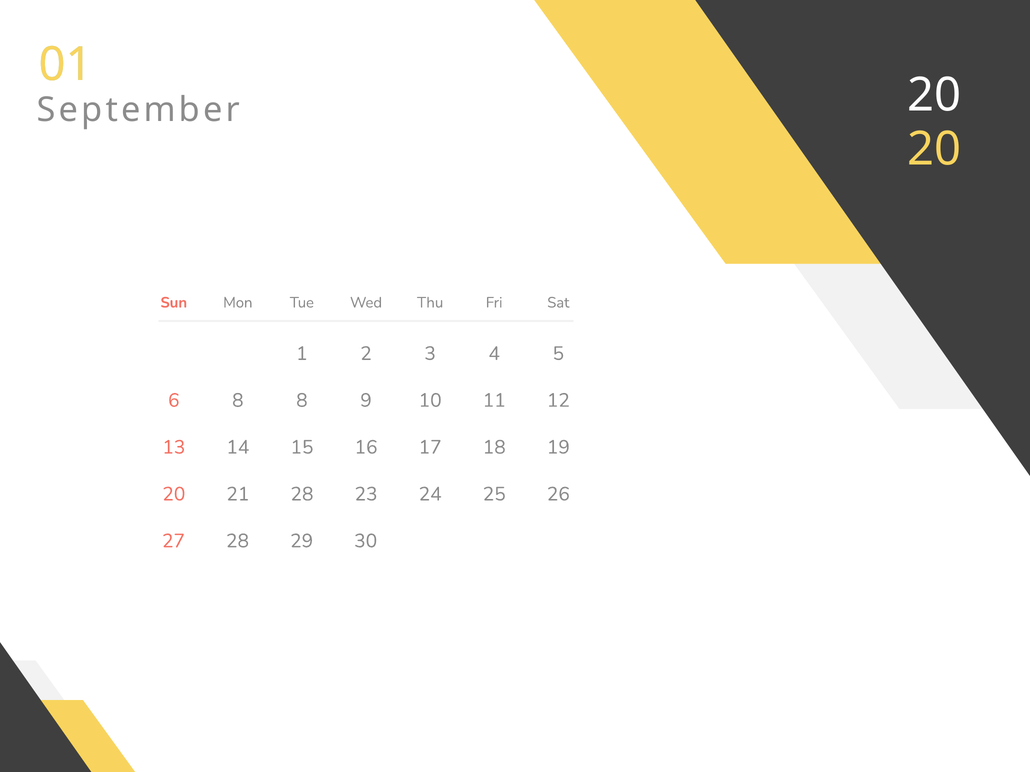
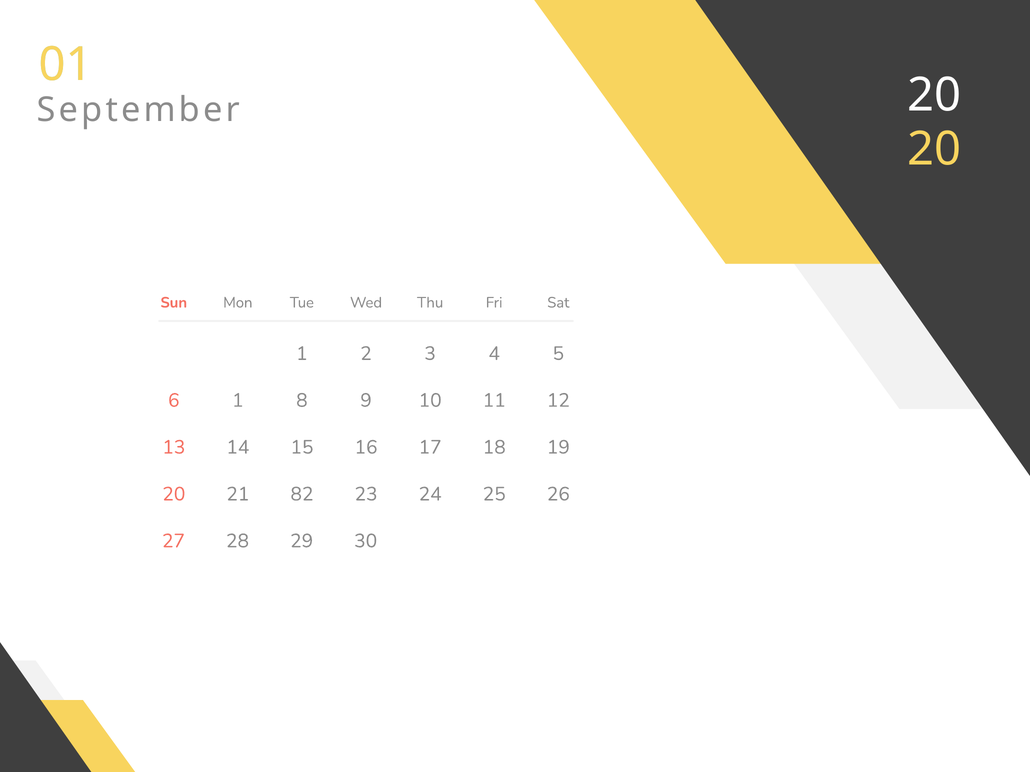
6 8: 8 -> 1 (238, 401)
21 28: 28 -> 82 (302, 494)
